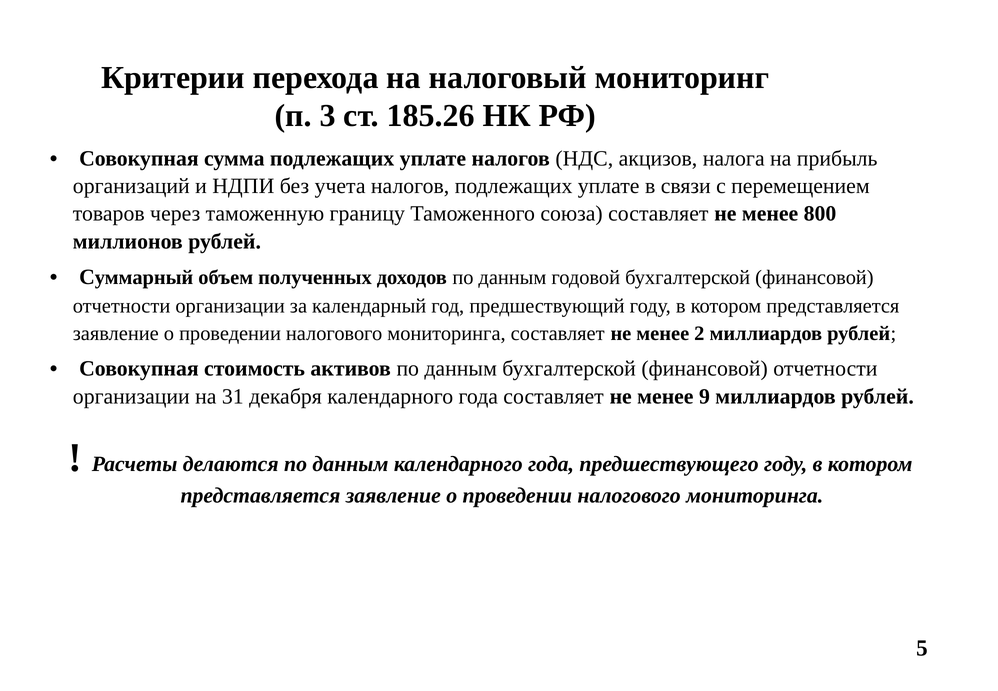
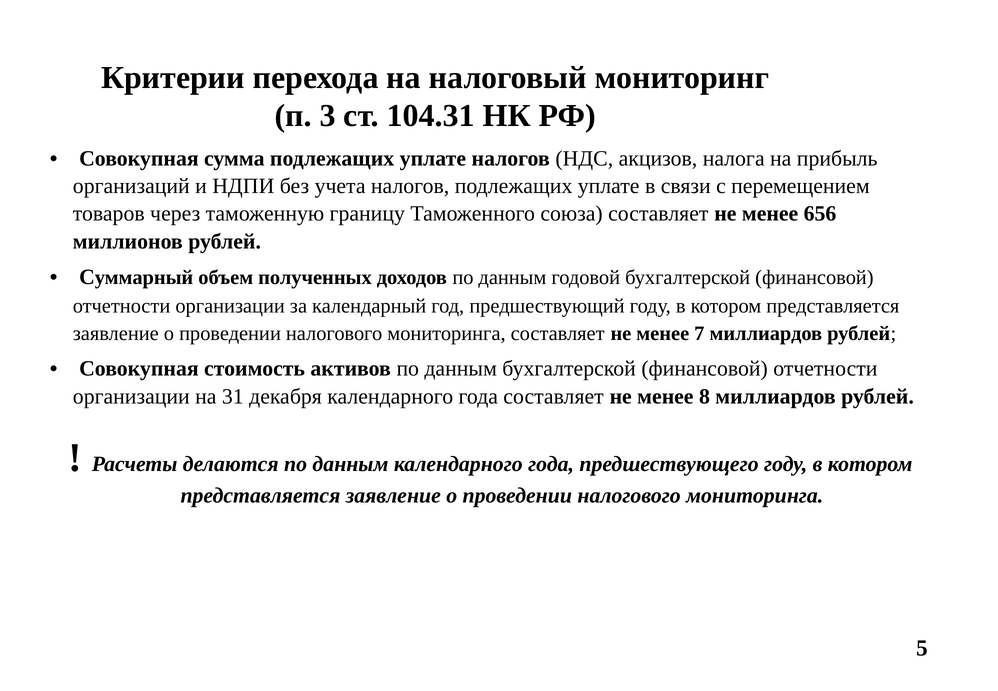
185.26: 185.26 -> 104.31 (431, 116)
800: 800 -> 656 (820, 214)
2: 2 -> 7 (699, 334)
9: 9 -> 8 (704, 396)
